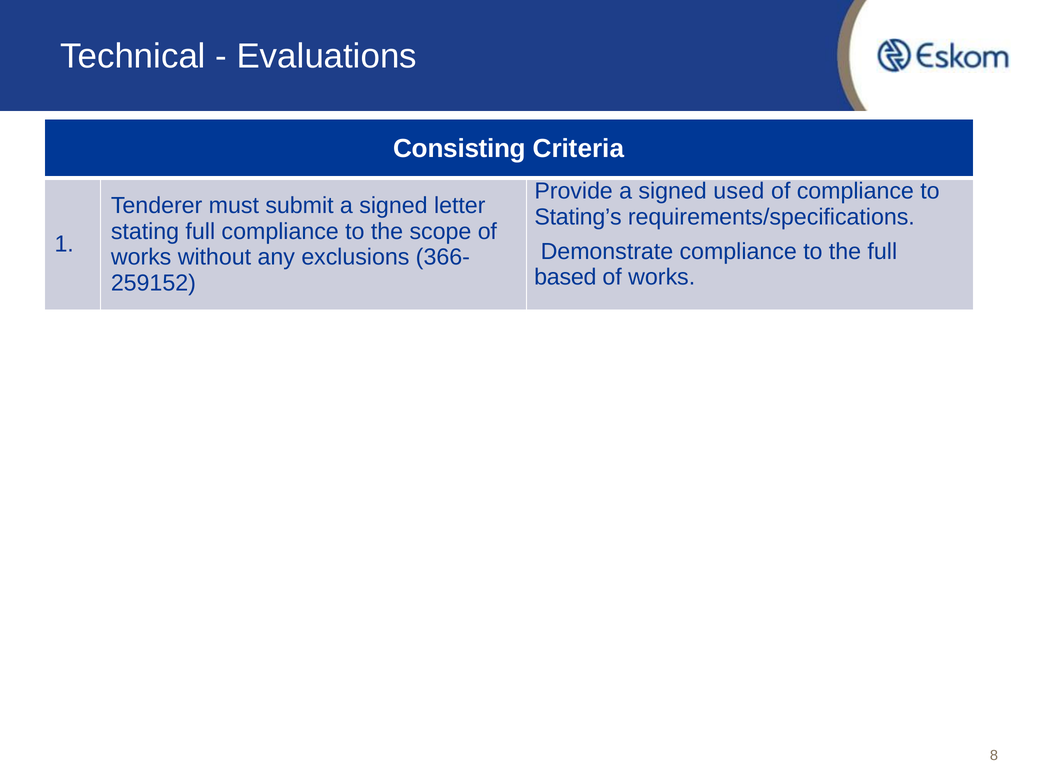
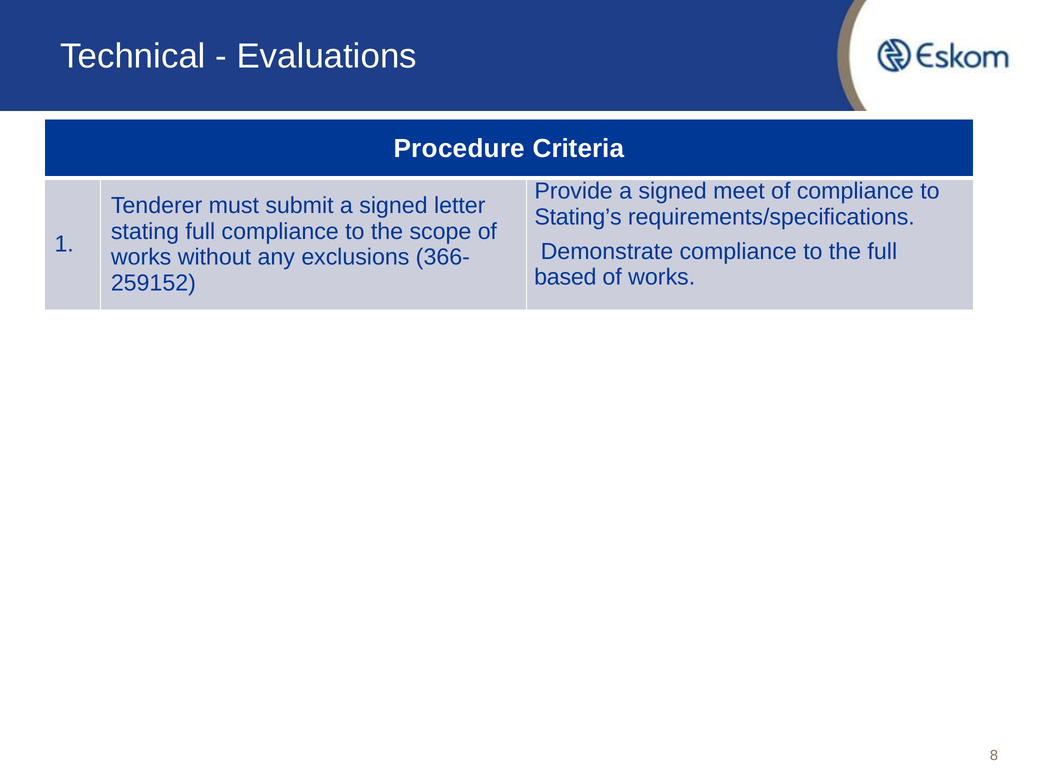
Consisting: Consisting -> Procedure (459, 149)
used: used -> meet (739, 191)
